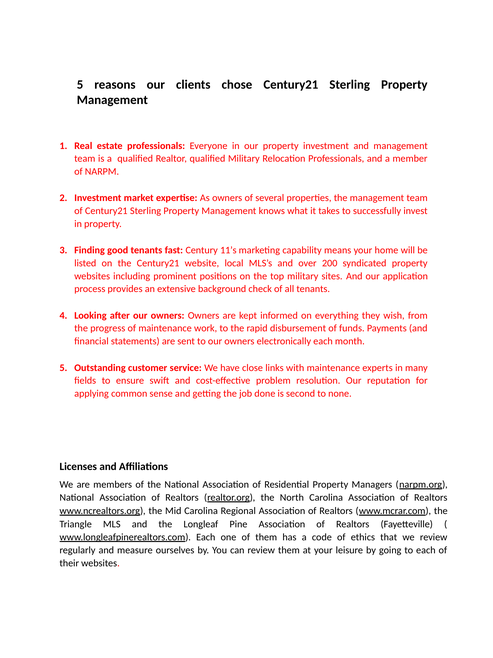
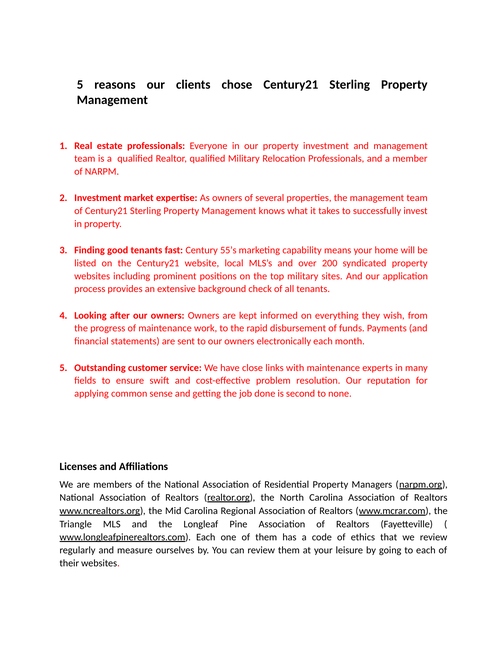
11’s: 11’s -> 55’s (228, 250)
